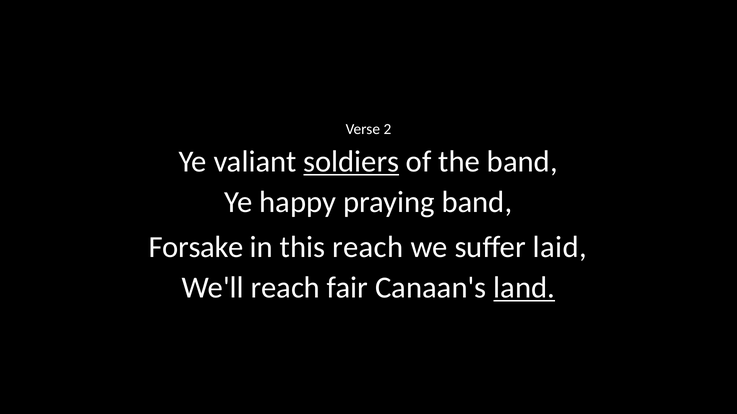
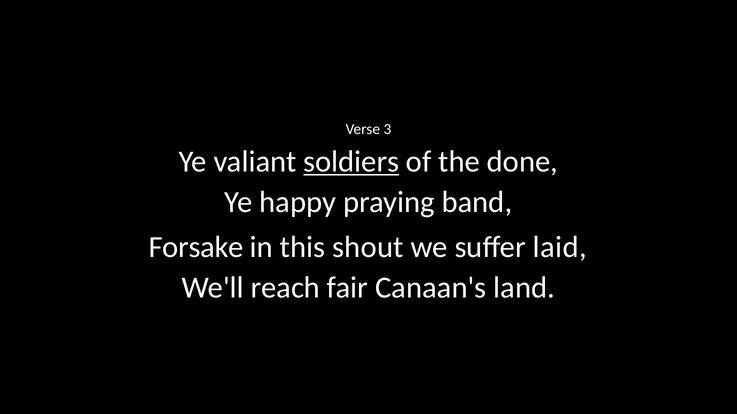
2: 2 -> 3 (387, 129)
the band: band -> done (522, 162)
this reach: reach -> shout (368, 248)
land underline: present -> none (524, 288)
